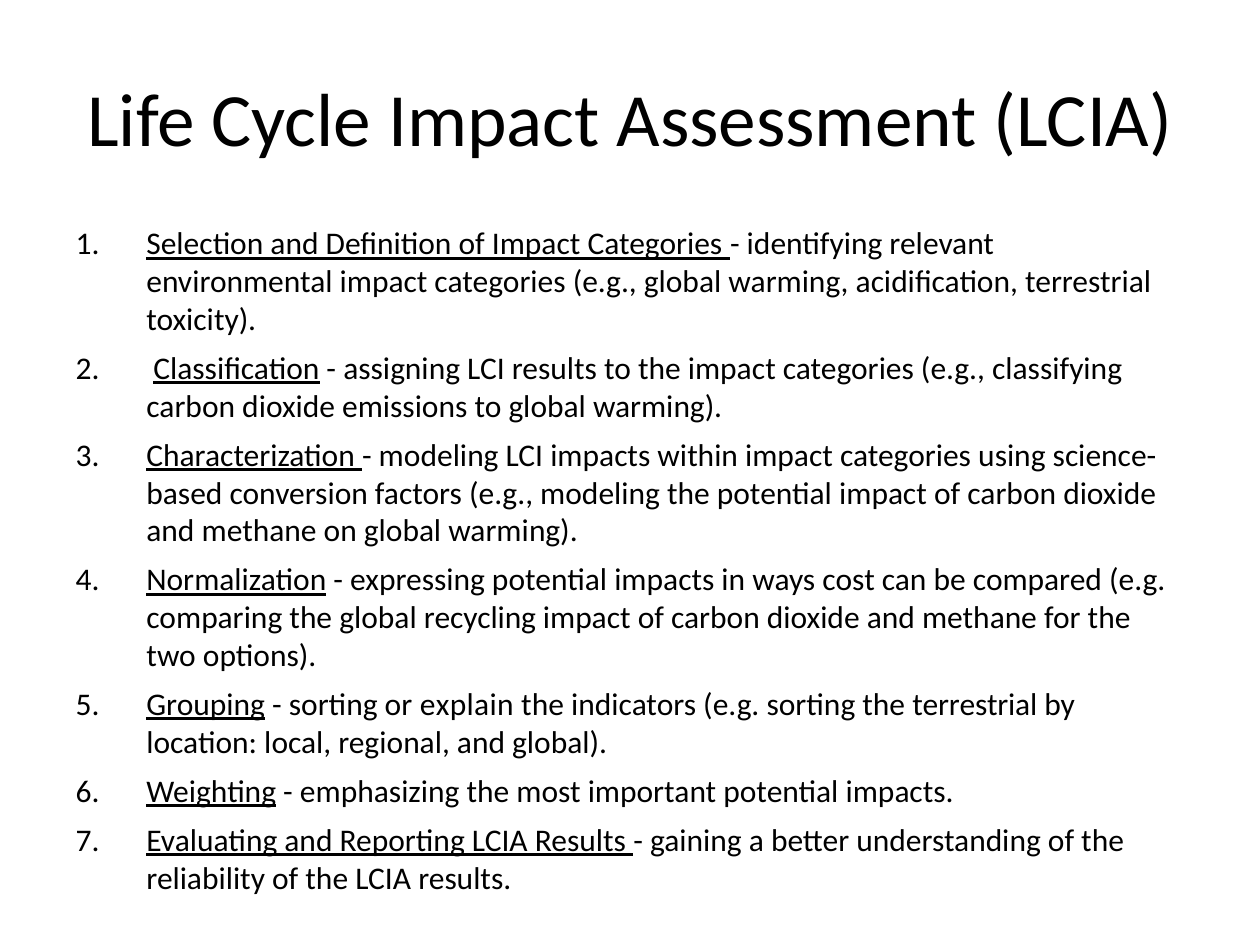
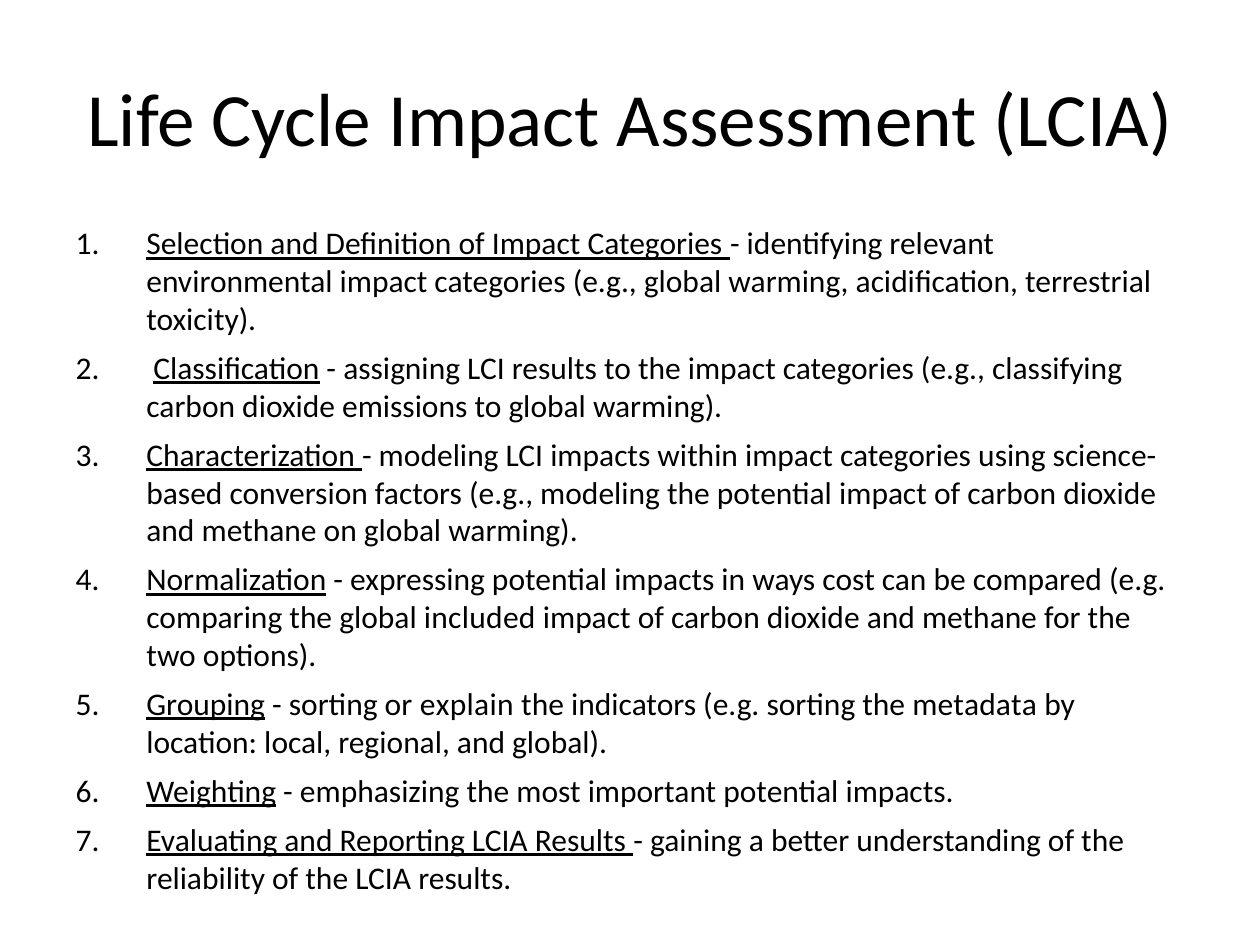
recycling: recycling -> included (480, 618)
the terrestrial: terrestrial -> metadata (975, 705)
